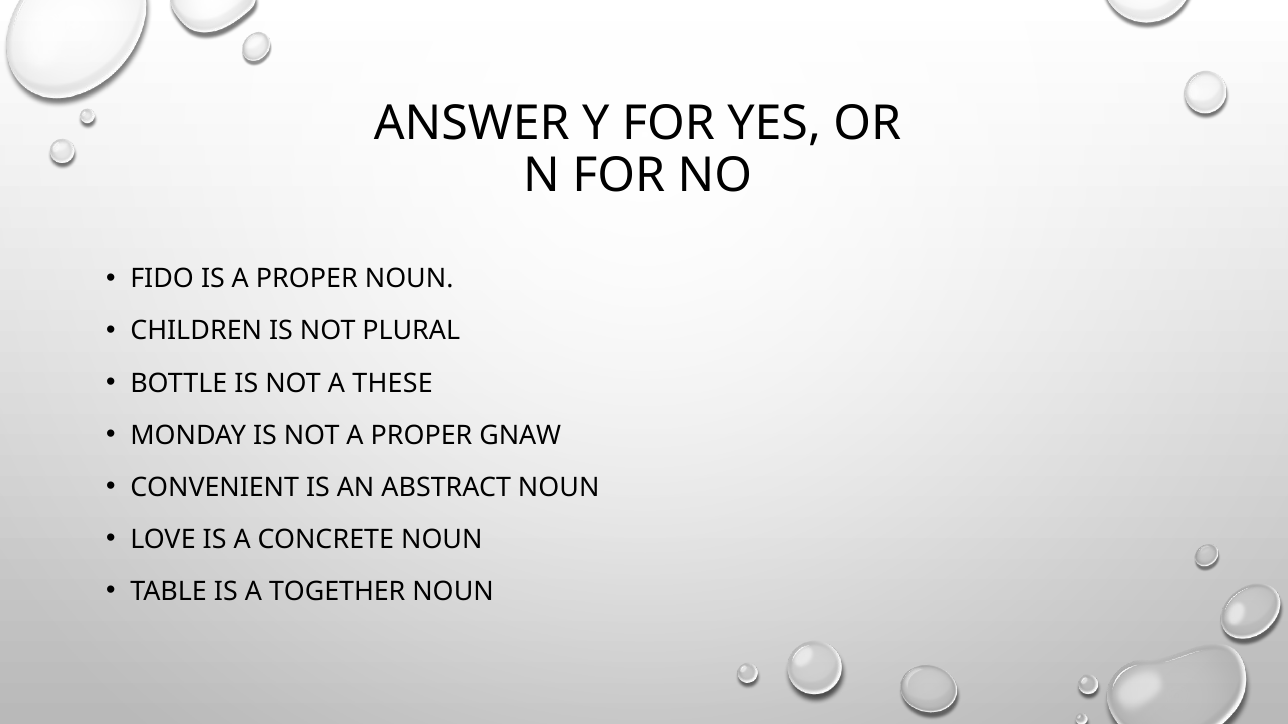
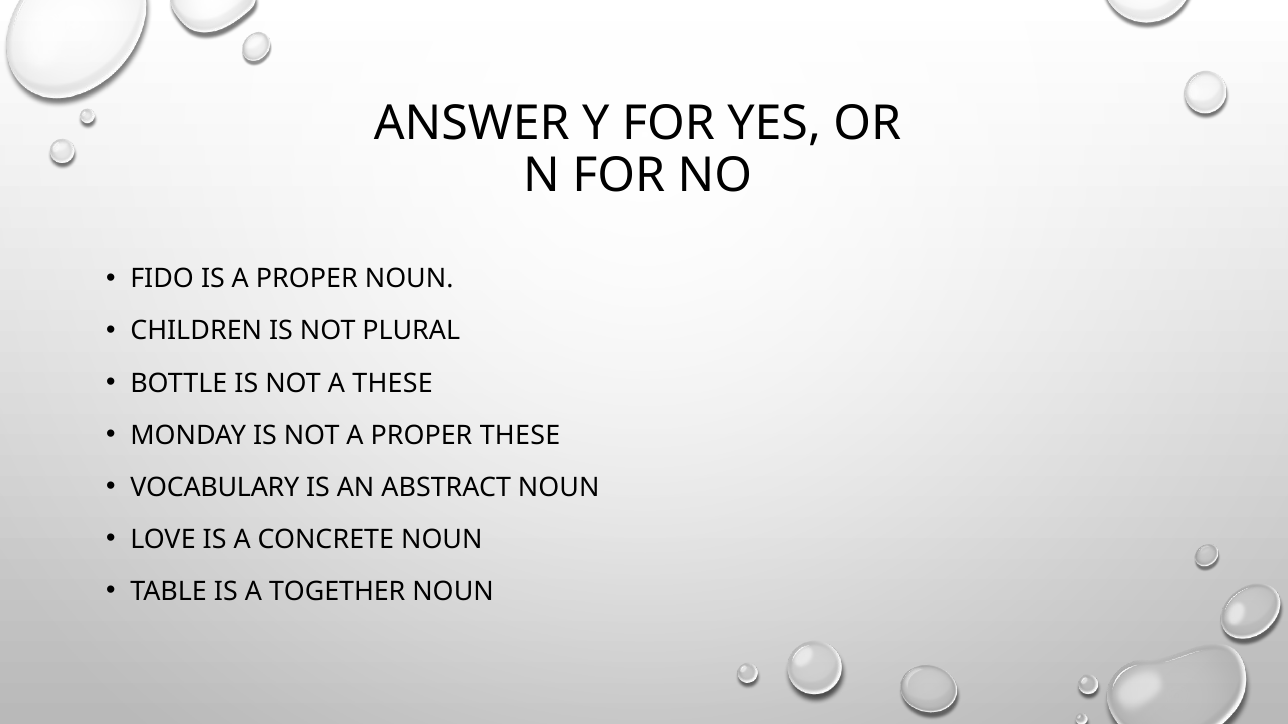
PROPER GNAW: GNAW -> THESE (520, 435)
CONVENIENT: CONVENIENT -> VOCABULARY (215, 488)
